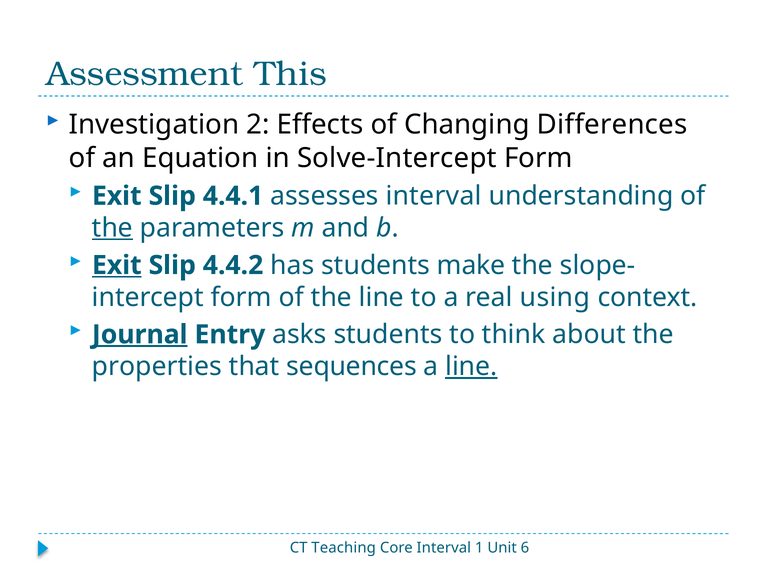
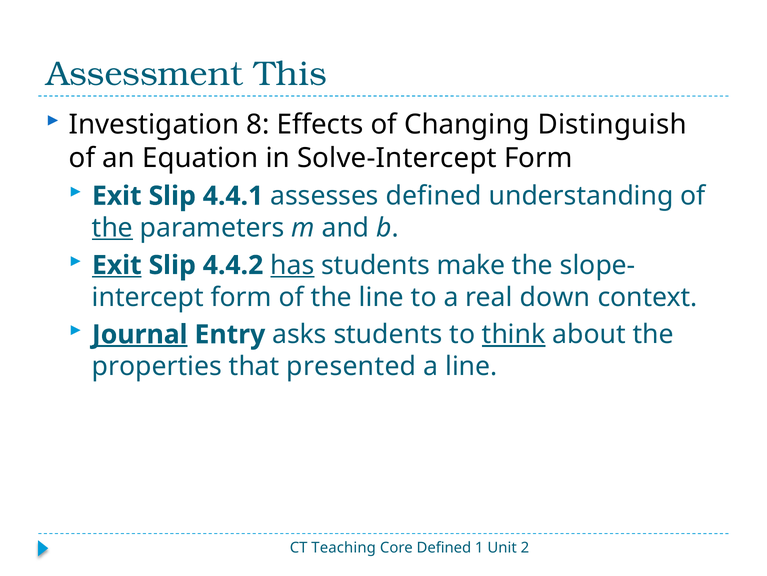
2: 2 -> 8 (258, 125)
Differences: Differences -> Distinguish (612, 125)
assesses interval: interval -> defined (434, 196)
has underline: none -> present (292, 265)
using: using -> down (555, 297)
think underline: none -> present (514, 334)
sequences: sequences -> presented (351, 366)
line underline: present -> none (471, 366)
Core Interval: Interval -> Defined (444, 547)
6: 6 -> 2 (525, 547)
